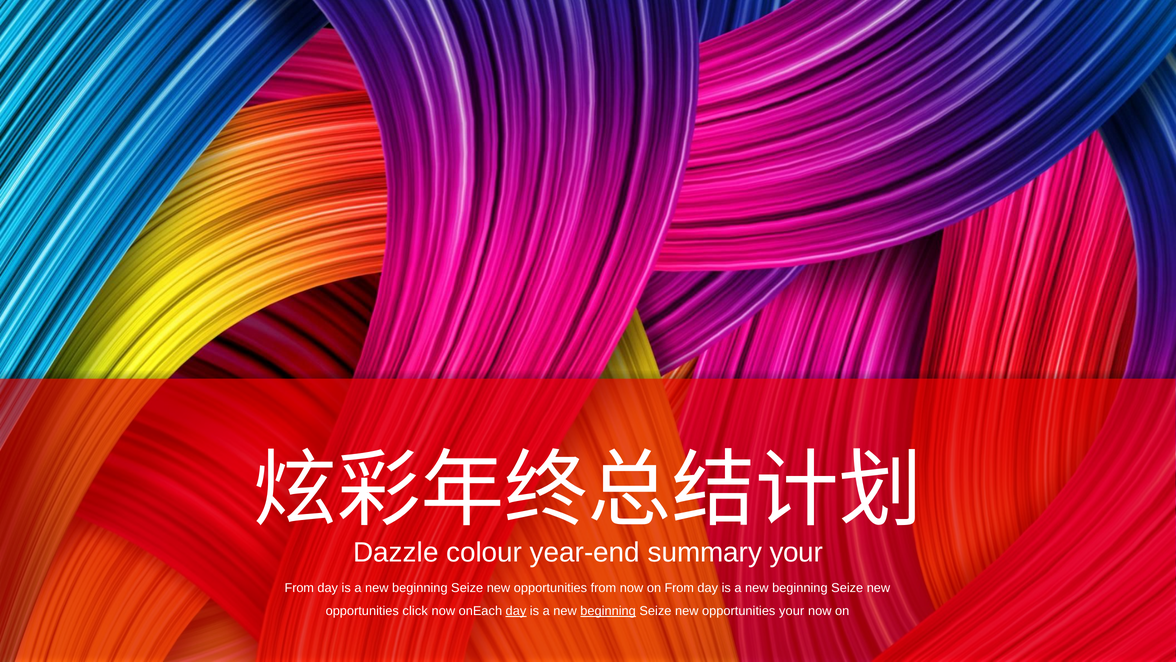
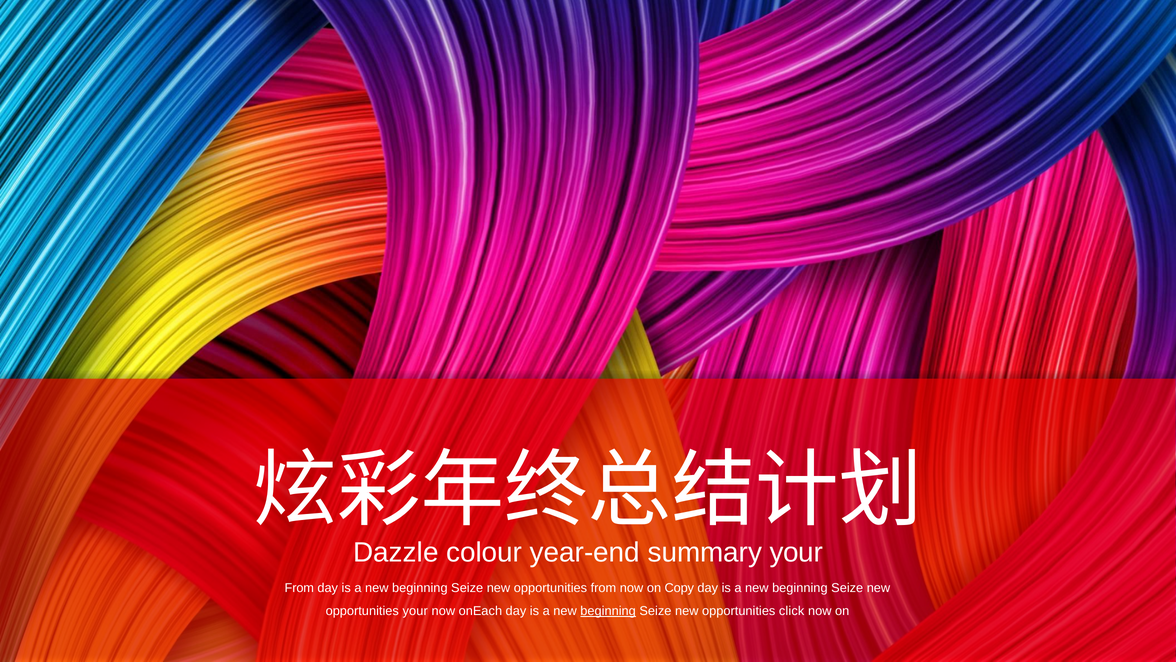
on From: From -> Copy (679, 588)
opportunities click: click -> your (415, 611)
day underline: present -> none (516, 611)
opportunities your: your -> click (792, 611)
